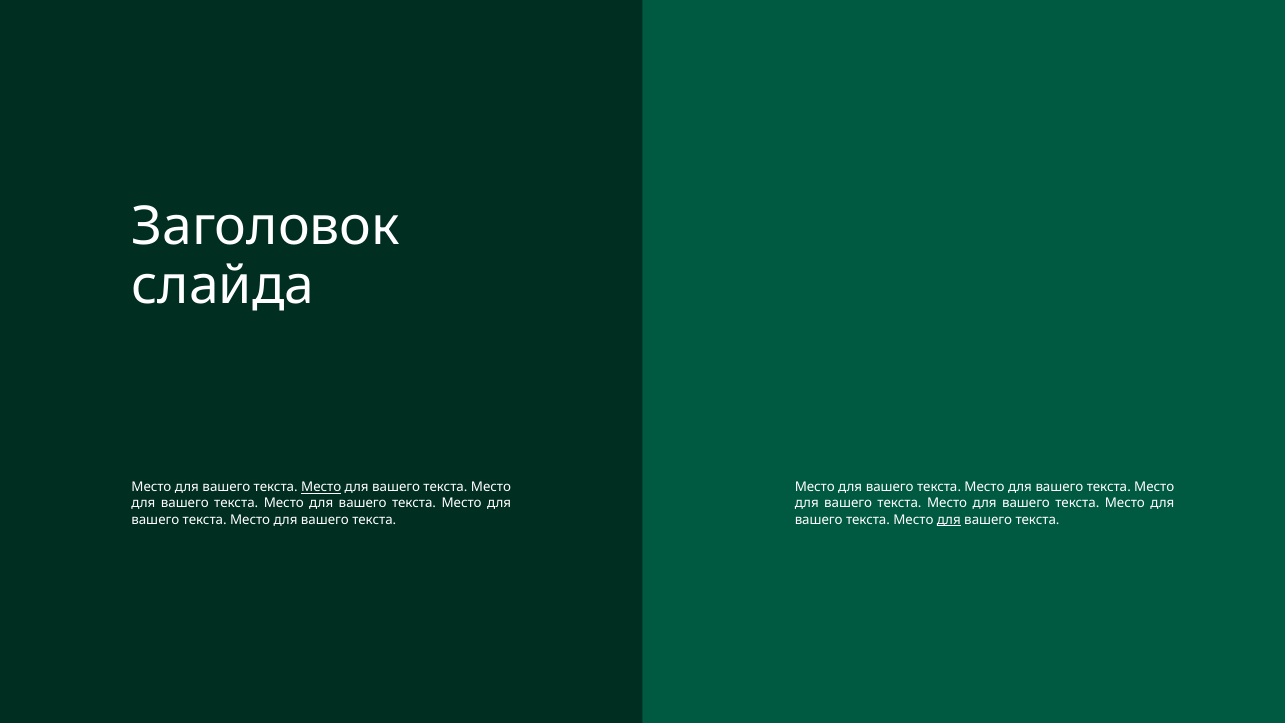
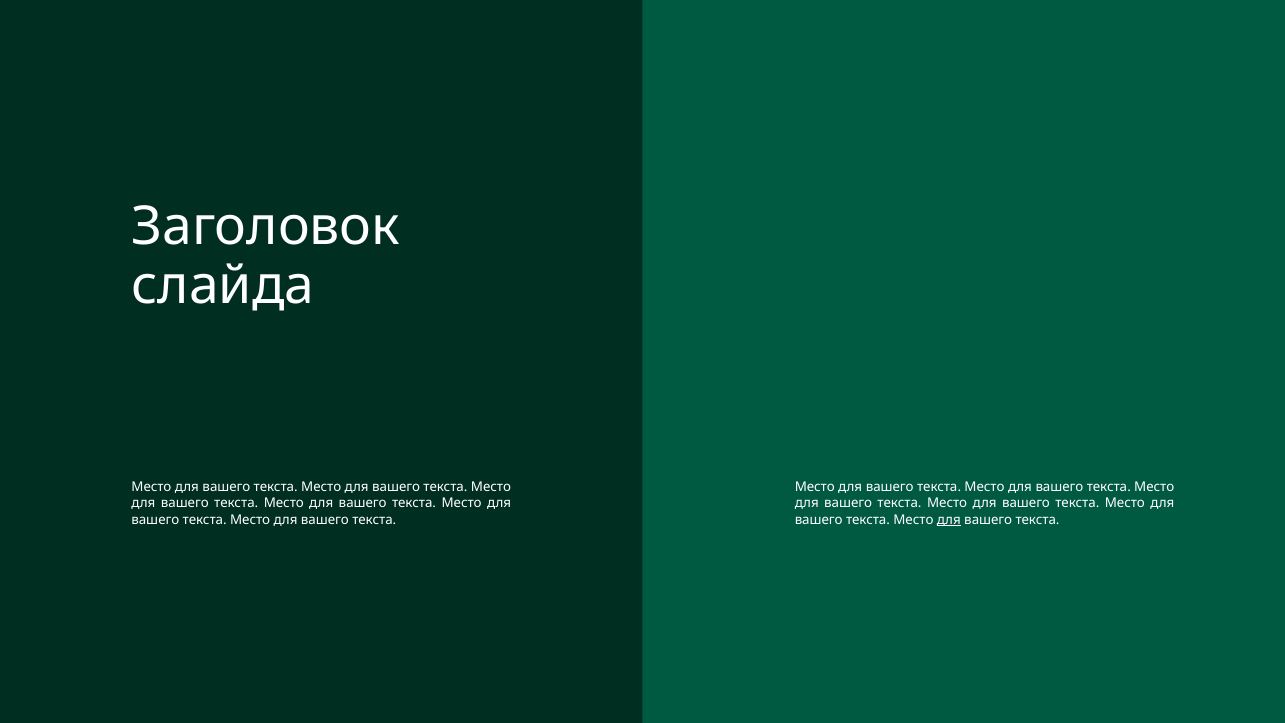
Место underline: present -> none (321, 487)
